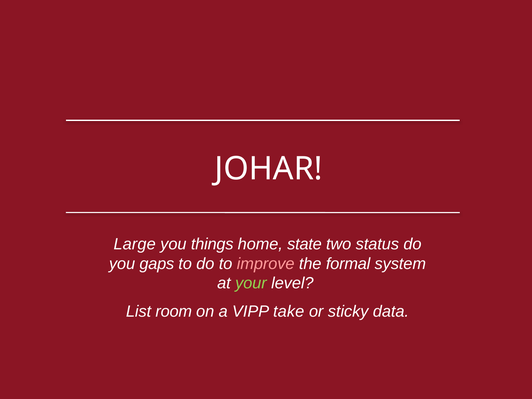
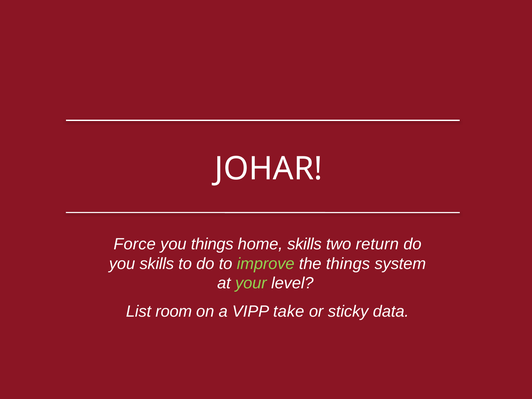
Large: Large -> Force (135, 244)
home state: state -> skills (304, 244)
status: status -> return (377, 244)
you gaps: gaps -> skills (157, 264)
improve colour: pink -> light green (266, 264)
the formal: formal -> things (348, 264)
